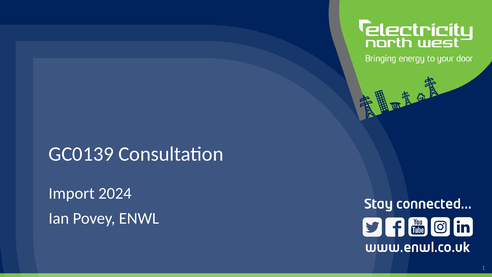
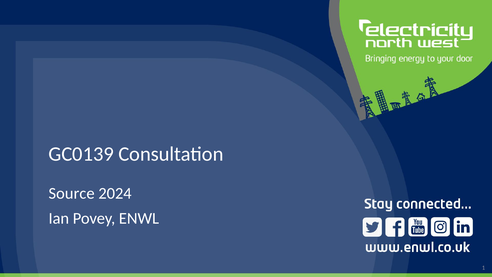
Import: Import -> Source (72, 193)
